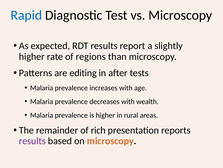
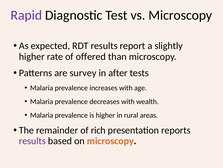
Rapid colour: blue -> purple (26, 15)
regions: regions -> offered (91, 56)
editing: editing -> survey (83, 73)
